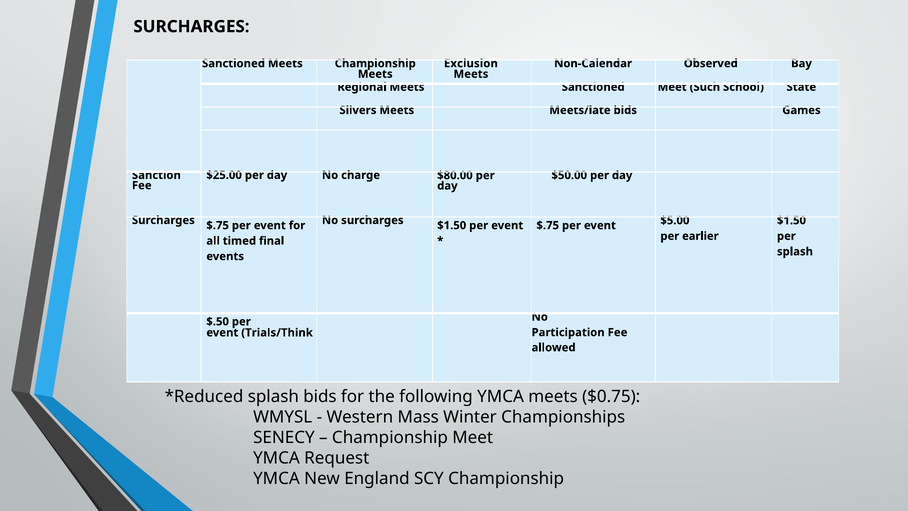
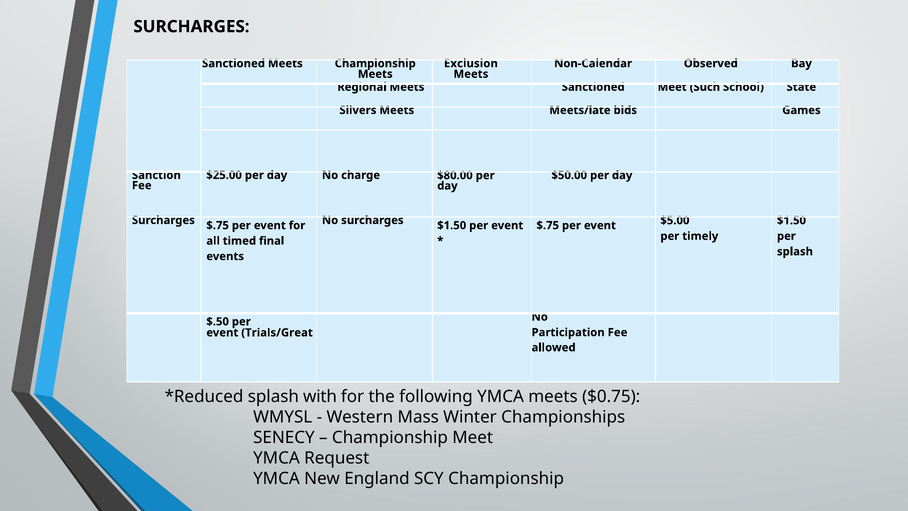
earlier: earlier -> timely (700, 236)
Trials/Think: Trials/Think -> Trials/Great (277, 332)
splash bids: bids -> with (320, 397)
